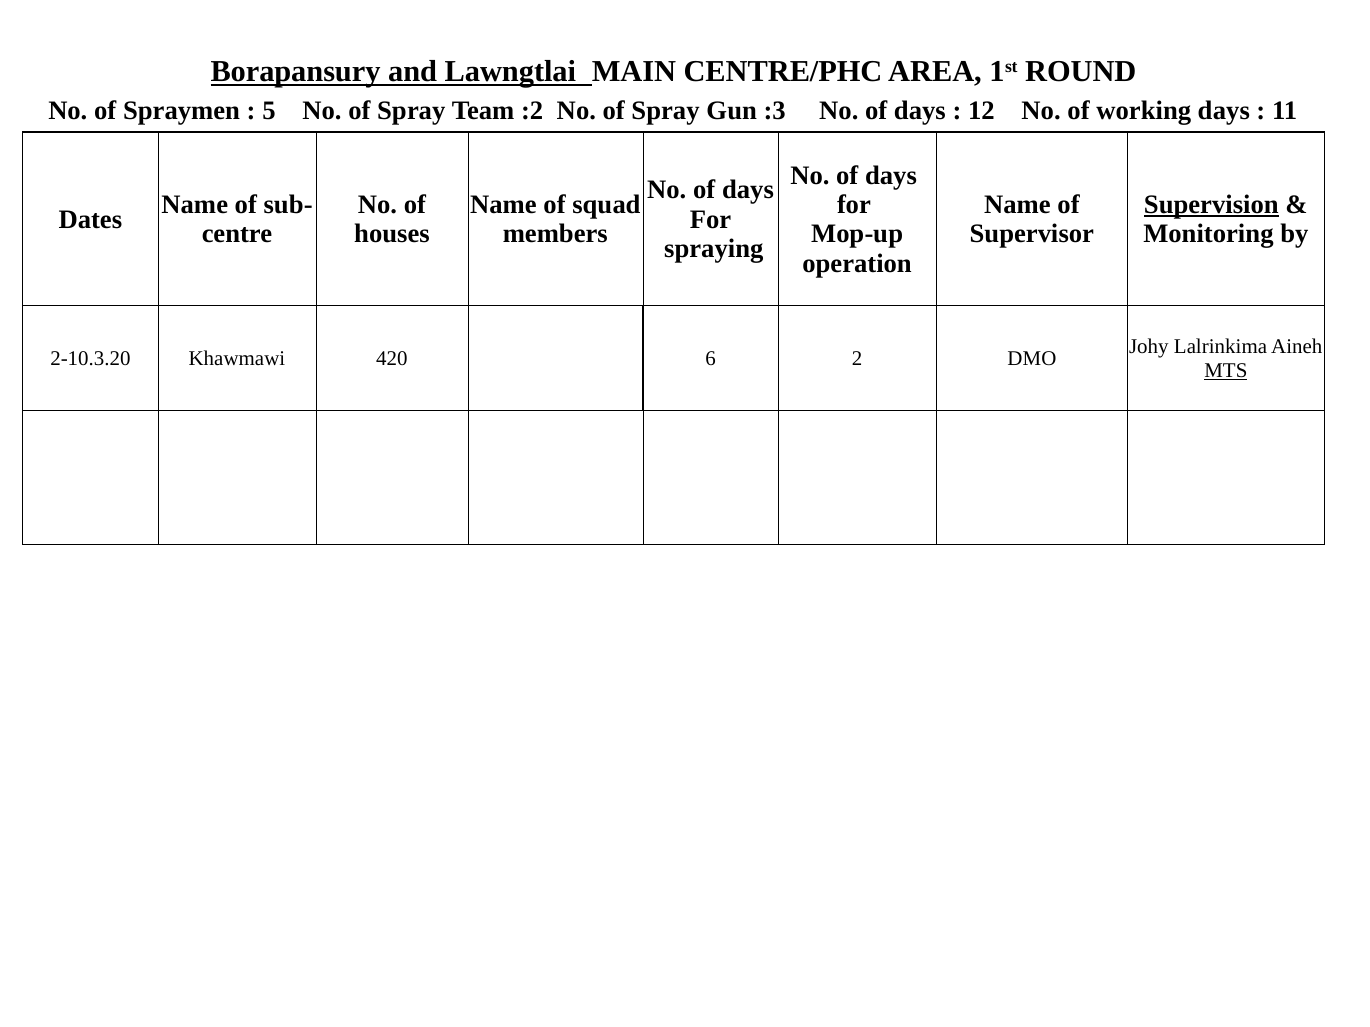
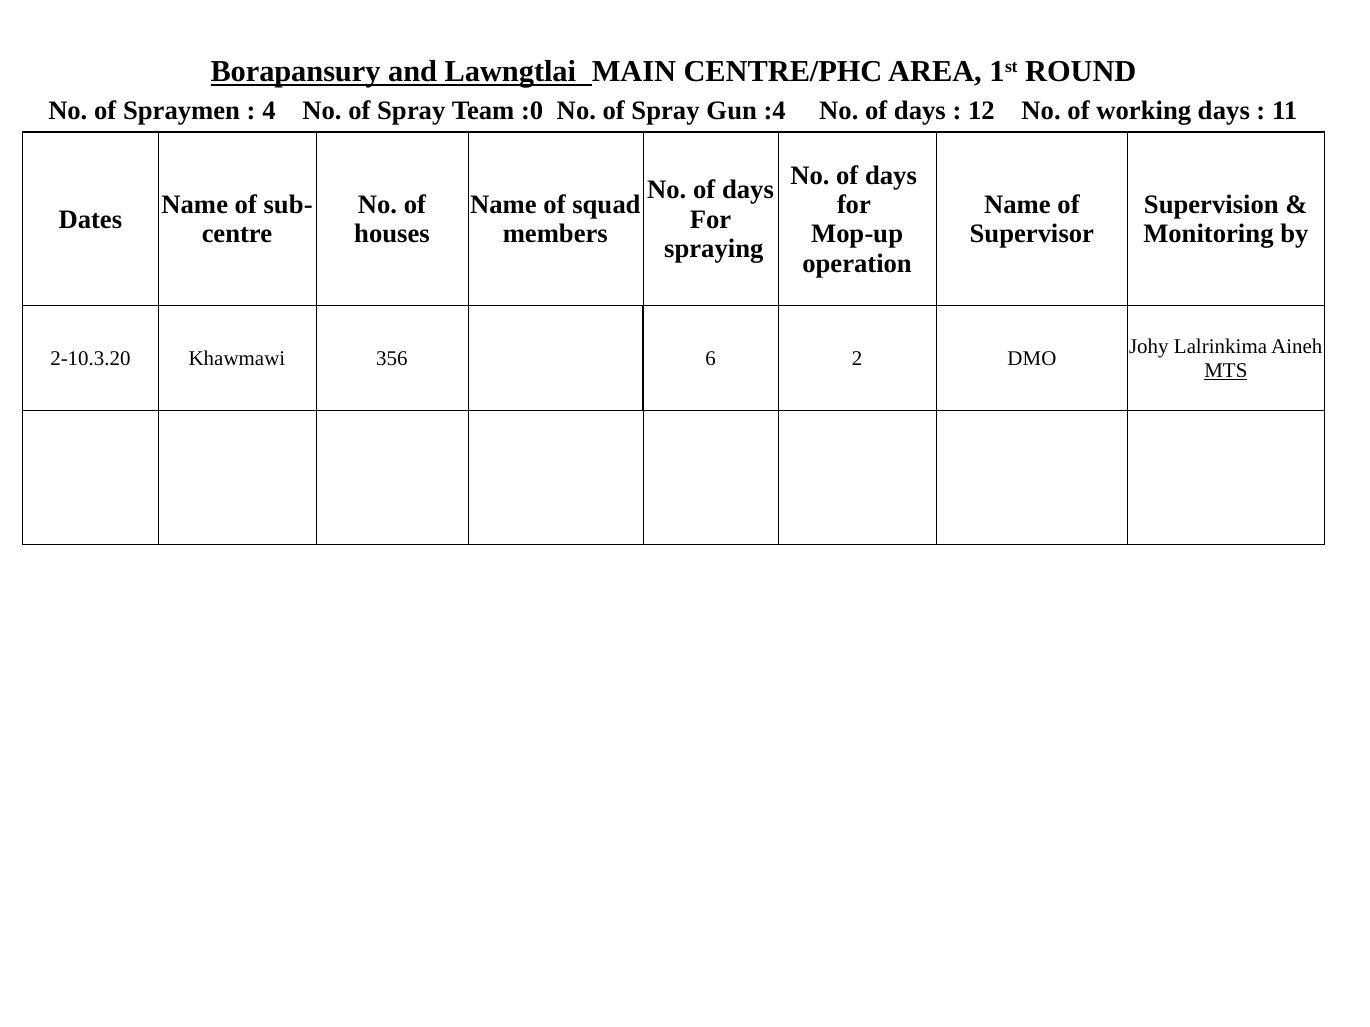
5: 5 -> 4 (269, 111)
:2: :2 -> :0 (532, 111)
:3: :3 -> :4 (775, 111)
Supervision underline: present -> none (1211, 205)
420: 420 -> 356 (392, 359)
